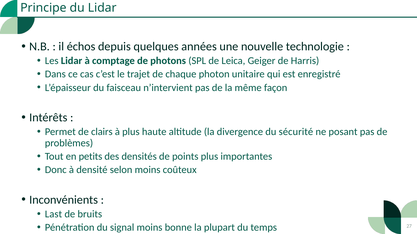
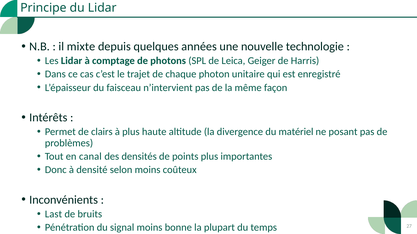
échos: échos -> mixte (81, 47)
sécurité: sécurité -> matériel (296, 132)
petits: petits -> canal (90, 157)
